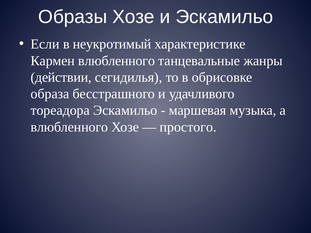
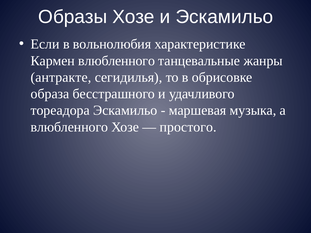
неукротимый: неукротимый -> вольнолюбия (112, 44)
действии: действии -> антракте (61, 77)
